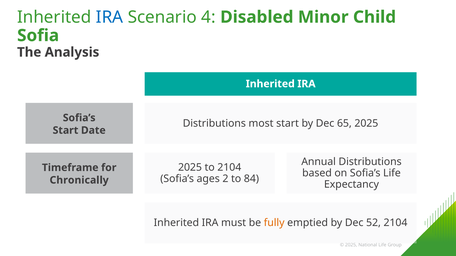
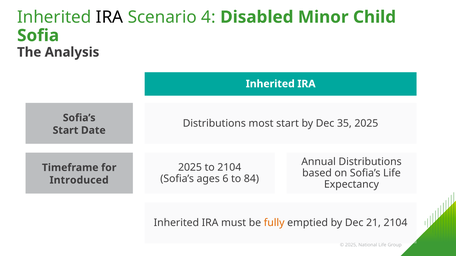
IRA colour: blue -> black (110, 17)
65: 65 -> 35 (344, 123)
2: 2 -> 6 (225, 179)
Chronically: Chronically -> Introduced (79, 180)
52: 52 -> 21 (373, 223)
